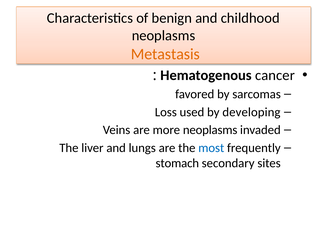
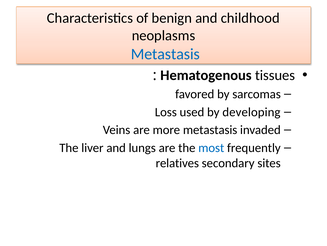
Metastasis colour: orange -> blue (165, 54)
cancer: cancer -> tissues (275, 75)
more neoplasms: neoplasms -> metastasis (210, 130)
stomach: stomach -> relatives (177, 163)
